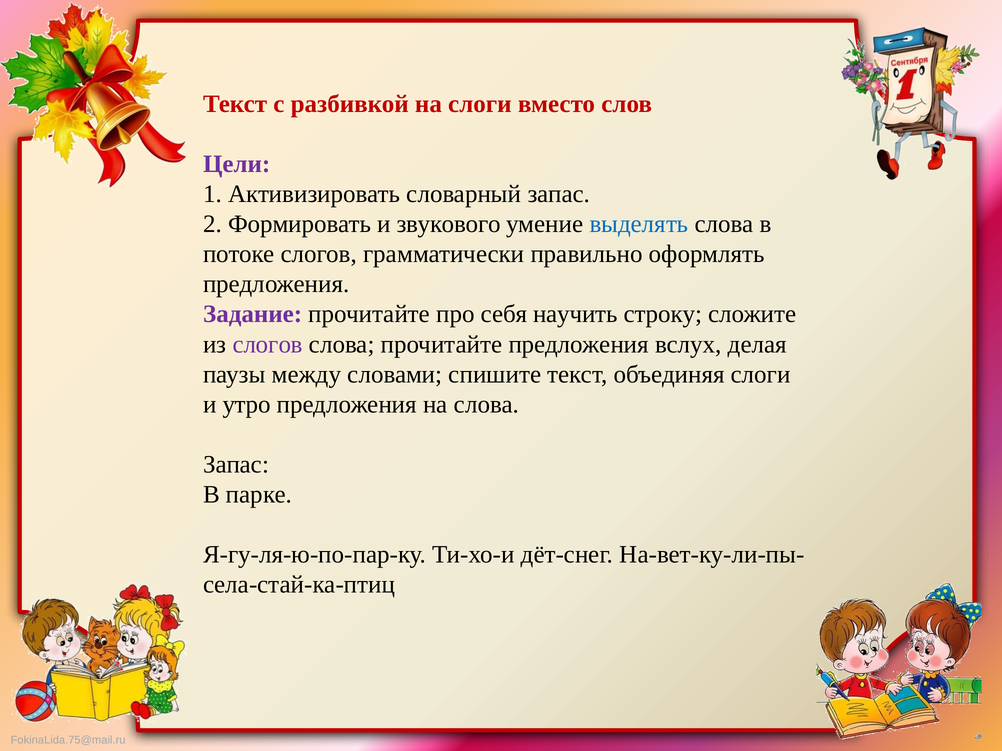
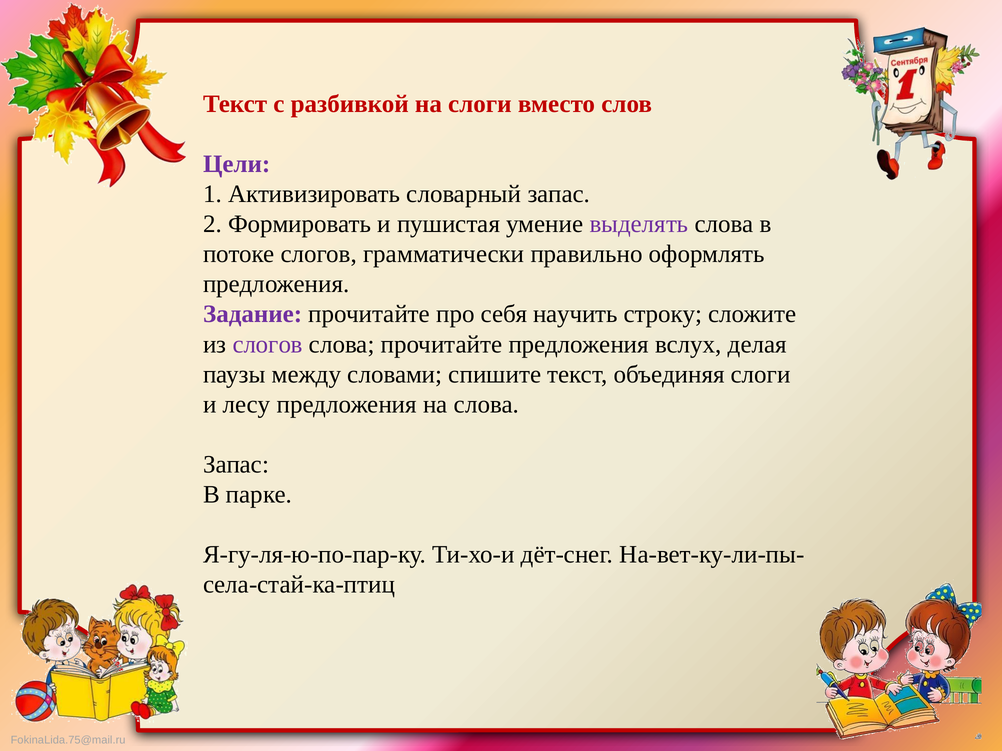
звукового: звукового -> пушистая (449, 224)
выделять colour: blue -> purple (639, 224)
утро: утро -> лесу (246, 405)
